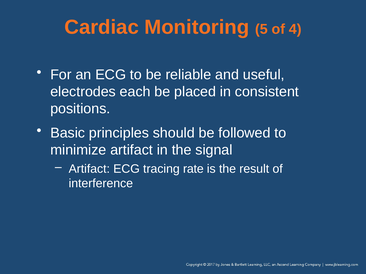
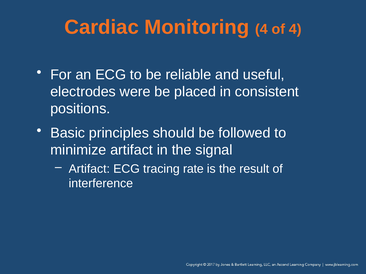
Monitoring 5: 5 -> 4 (261, 29)
each: each -> were (135, 92)
